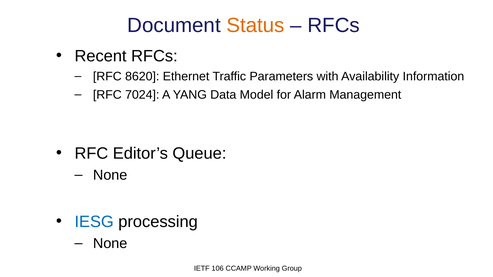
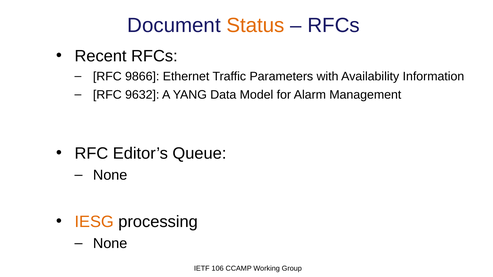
8620: 8620 -> 9866 (142, 77)
7024: 7024 -> 9632 (142, 95)
IESG colour: blue -> orange (94, 222)
